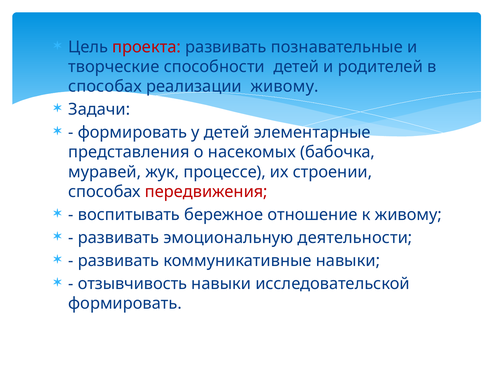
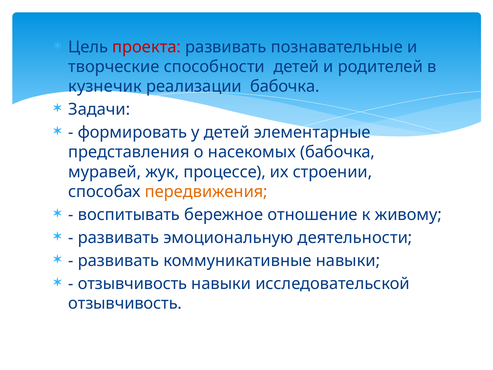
способах: способах -> кузнечик (105, 86)
реализации живому: живому -> бабочка (285, 86)
передвижения colour: red -> orange (206, 192)
формировать: формировать -> отзывчивость (125, 303)
